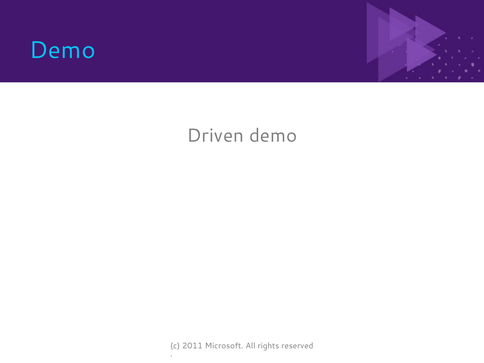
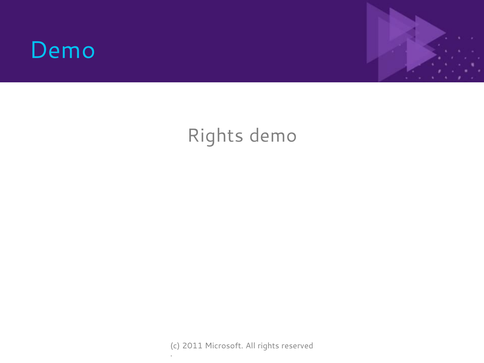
Driven: Driven -> Rights (215, 136)
